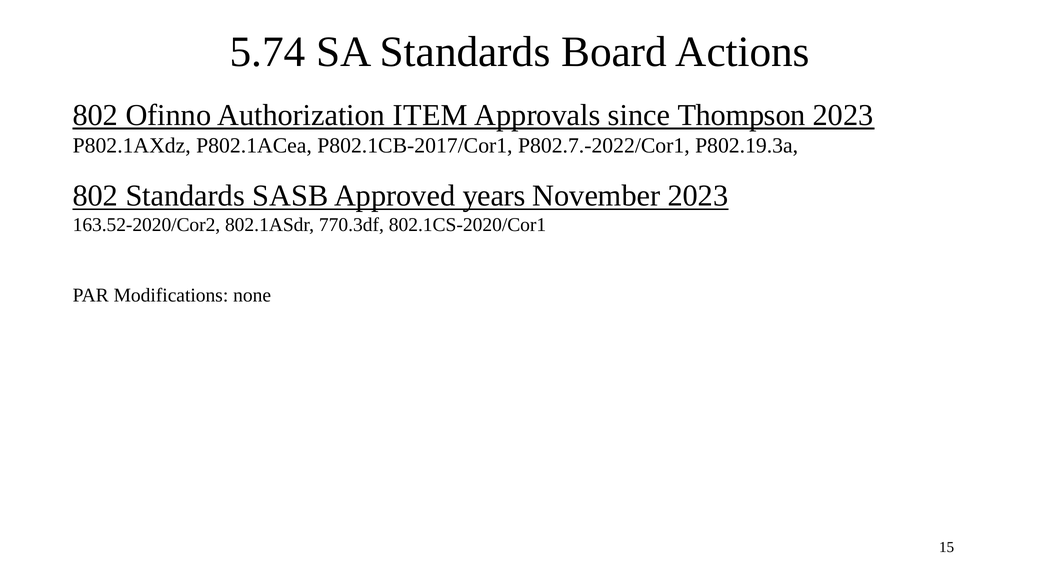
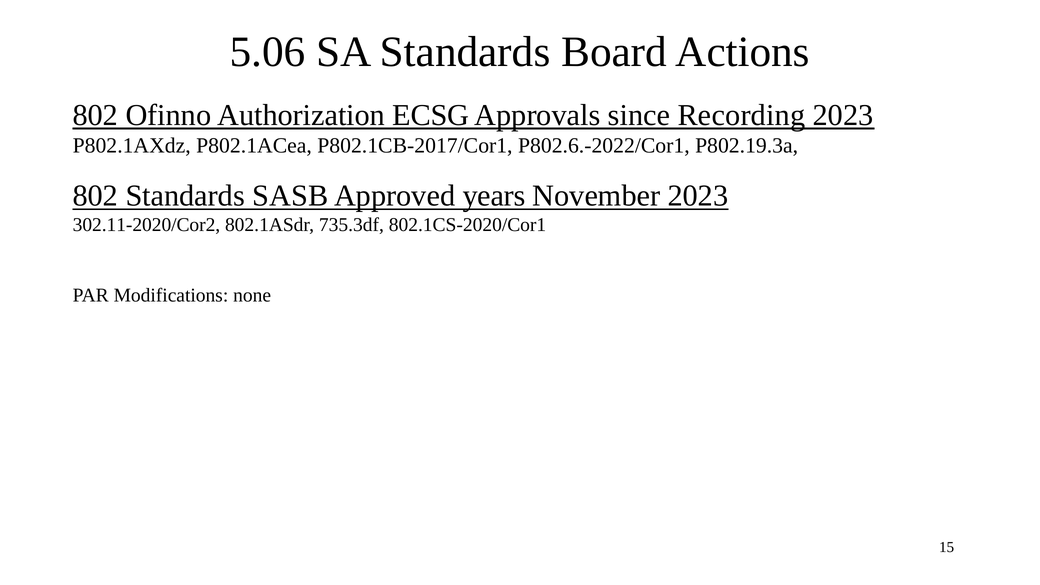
5.74: 5.74 -> 5.06 (268, 52)
ITEM: ITEM -> ECSG (431, 115)
Thompson: Thompson -> Recording (741, 115)
P802.7.-2022/Cor1: P802.7.-2022/Cor1 -> P802.6.-2022/Cor1 (604, 146)
163.52-2020/Cor2: 163.52-2020/Cor2 -> 302.11-2020/Cor2 (146, 225)
770.3df: 770.3df -> 735.3df (351, 225)
